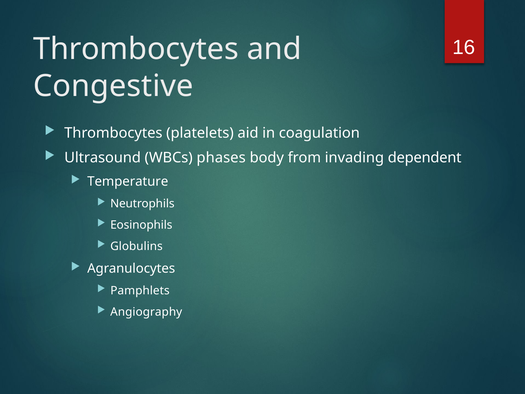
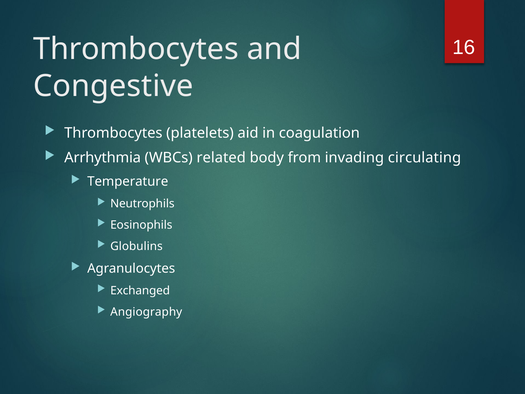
Ultrasound: Ultrasound -> Arrhythmia (103, 158)
phases: phases -> related (221, 158)
dependent: dependent -> circulating (424, 158)
Pamphlets: Pamphlets -> Exchanged (140, 290)
